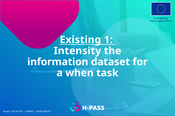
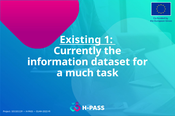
Intensity: Intensity -> Currently (78, 51)
when: when -> much (80, 73)
